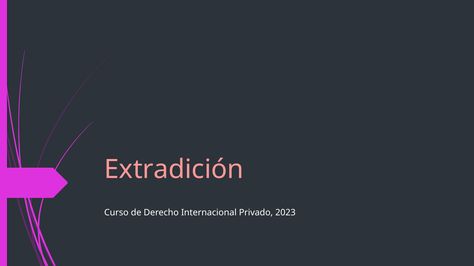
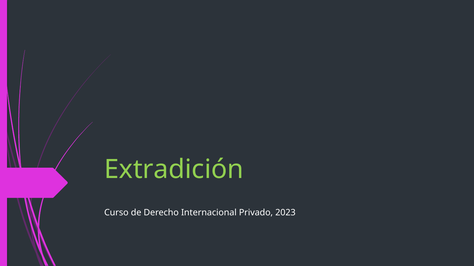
Extradición colour: pink -> light green (174, 170)
